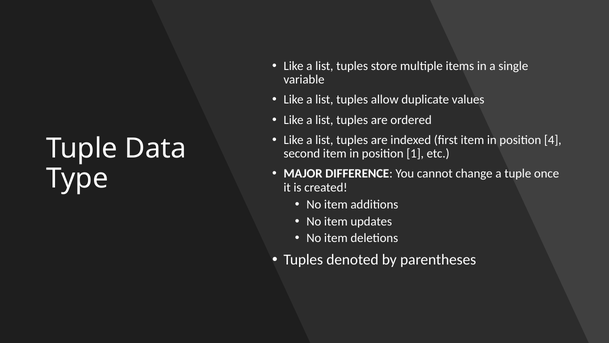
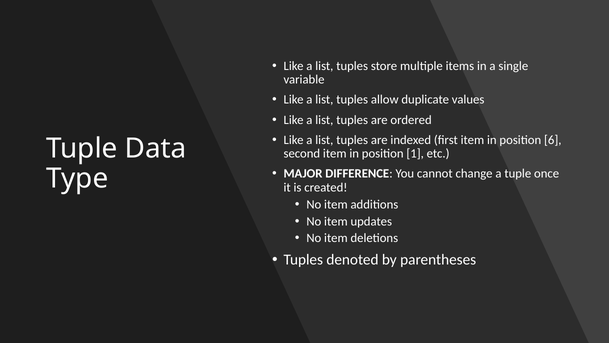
4: 4 -> 6 (553, 140)
